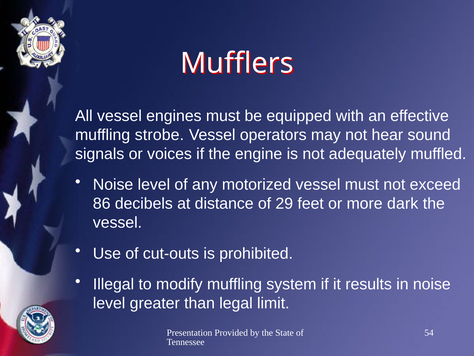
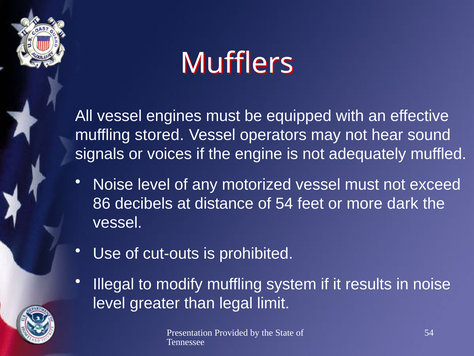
strobe: strobe -> stored (159, 135)
of 29: 29 -> 54 (284, 203)
